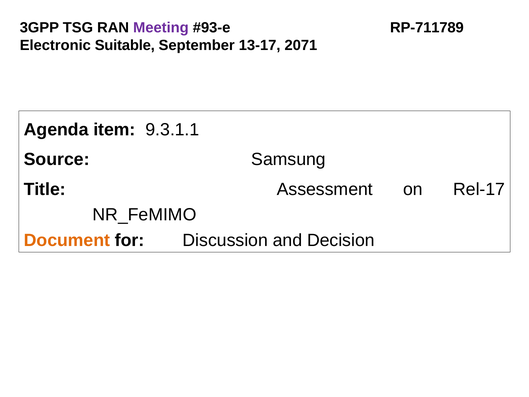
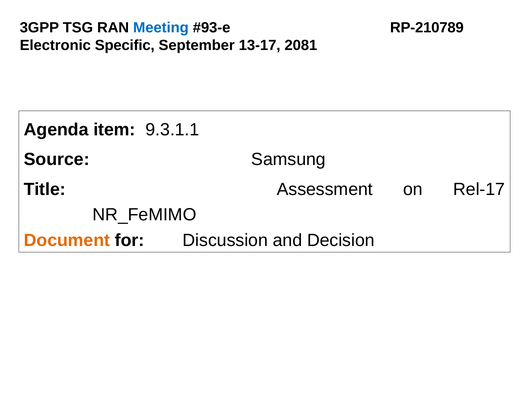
Meeting colour: purple -> blue (161, 28)
RP-711789: RP-711789 -> RP-210789 (427, 28)
Suitable: Suitable -> Specific (125, 45)
2071: 2071 -> 2081 (301, 45)
